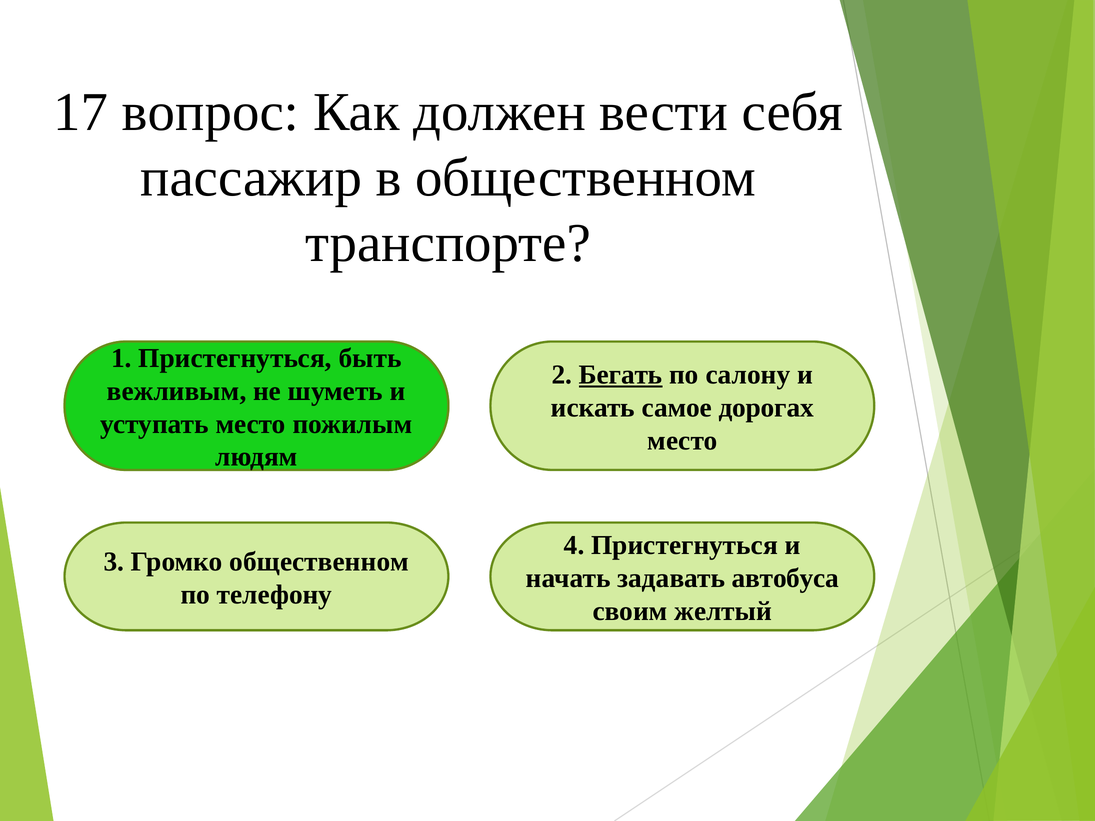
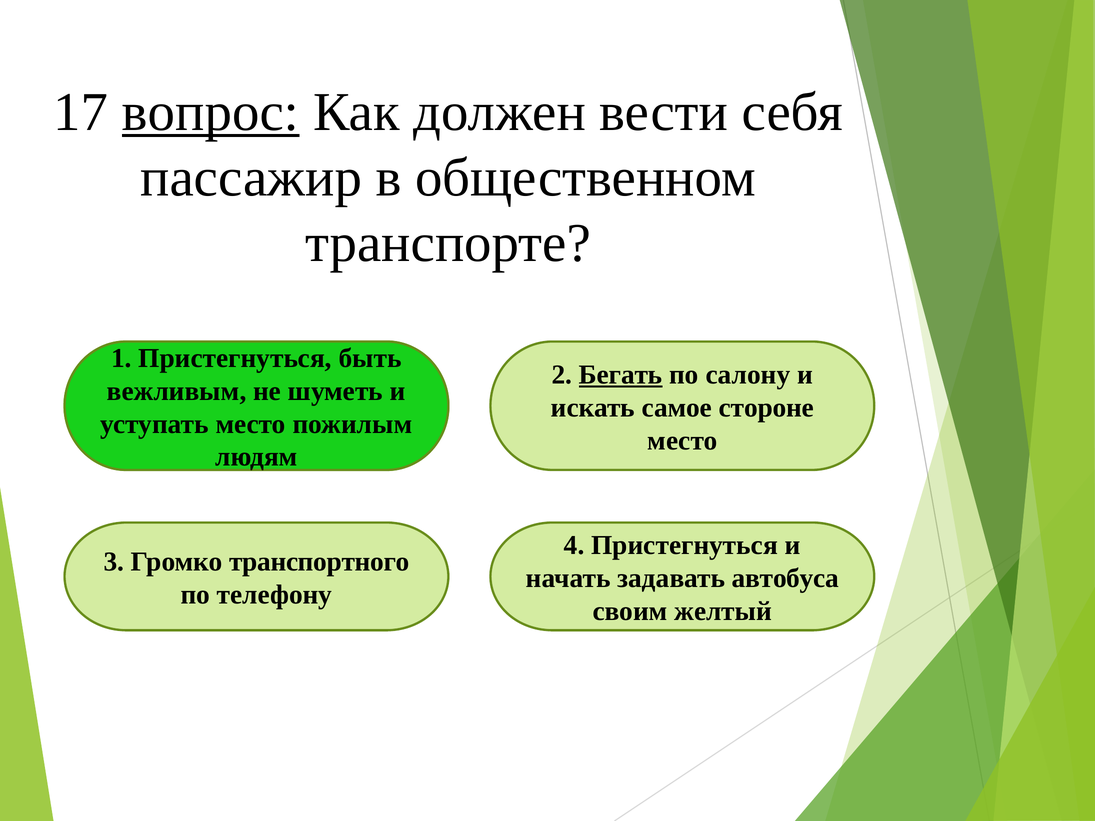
вопрос underline: none -> present (210, 112)
дорогах: дорогах -> стороне (766, 408)
Громко общественном: общественном -> транспортного (319, 562)
